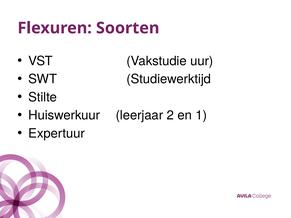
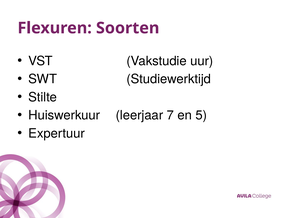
2: 2 -> 7 (170, 115)
1: 1 -> 5 (201, 115)
